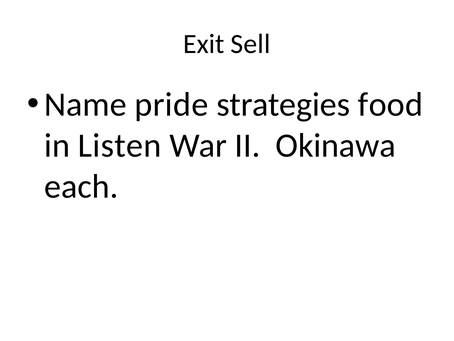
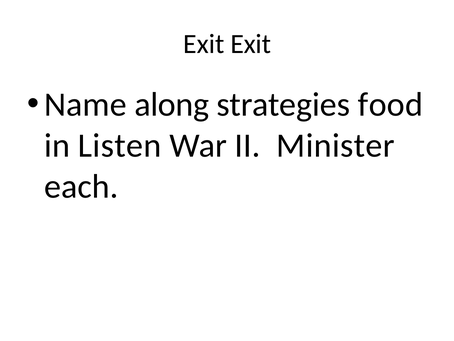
Exit Sell: Sell -> Exit (251, 44)
pride: pride -> along (172, 105)
Okinawa: Okinawa -> Minister (335, 145)
